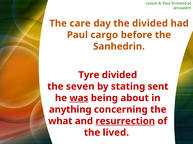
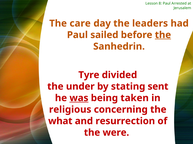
the divided: divided -> leaders (150, 23)
cargo: cargo -> sailed (104, 35)
the underline: none -> present (163, 35)
seven: seven -> under (80, 87)
about: about -> taken (135, 98)
anything: anything -> religious (70, 110)
resurrection underline: present -> none (125, 122)
lived: lived -> were (116, 133)
